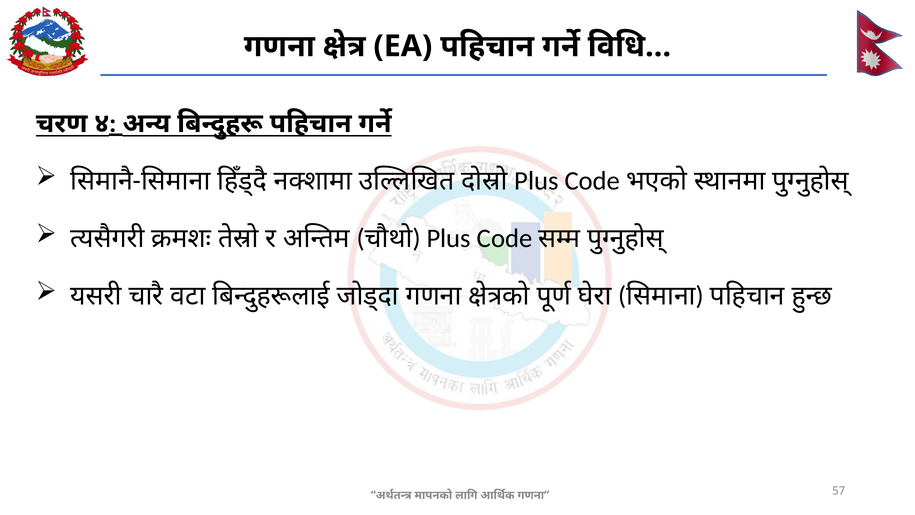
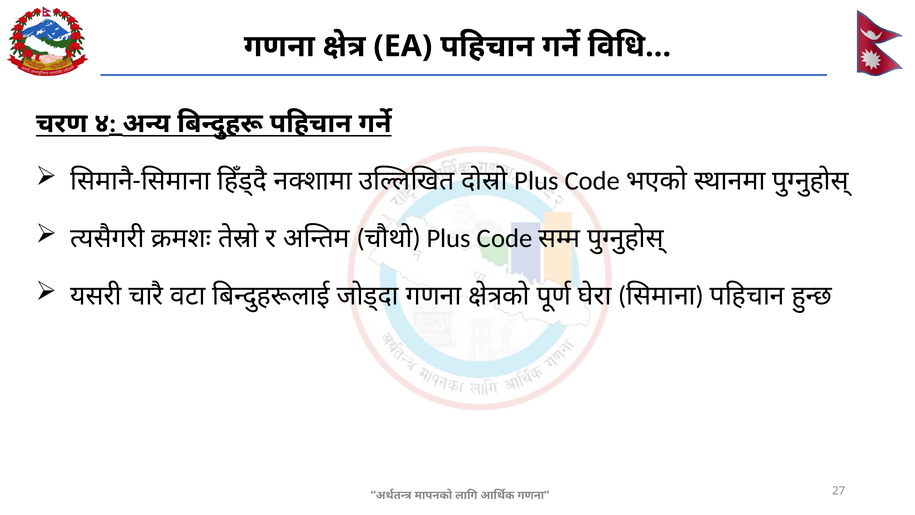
57: 57 -> 27 (839, 491)
